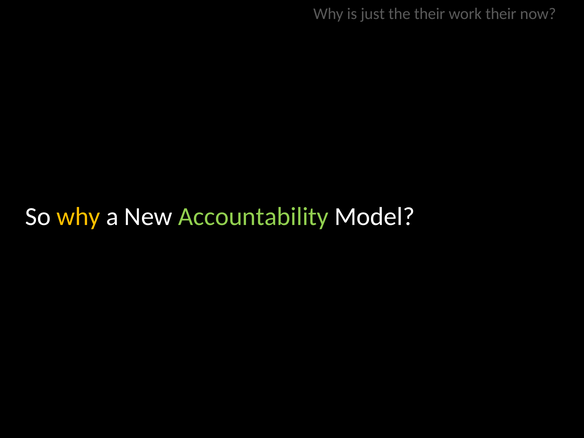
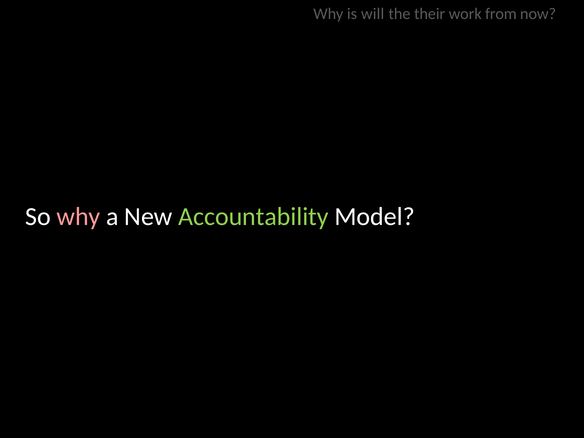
just: just -> will (373, 14)
work their: their -> from (501, 14)
why colour: yellow -> pink (78, 217)
